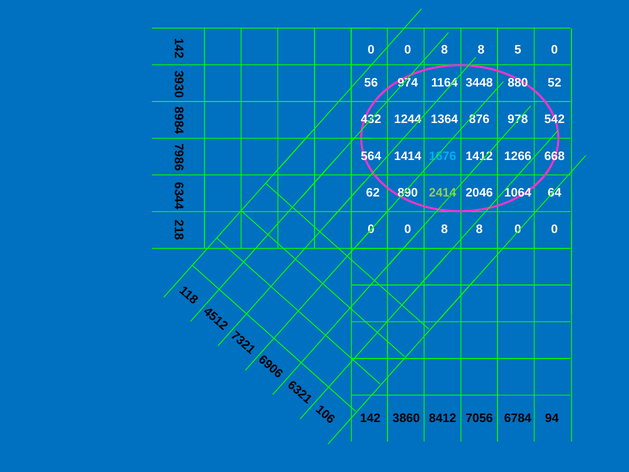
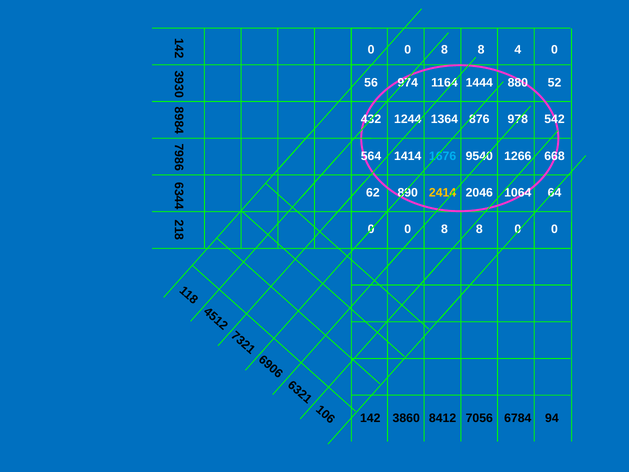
8 8 5: 5 -> 4 (518, 49)
3448: 3448 -> 1444 (479, 83)
1412: 1412 -> 9540 (479, 156)
2414 colour: light green -> yellow (443, 193)
